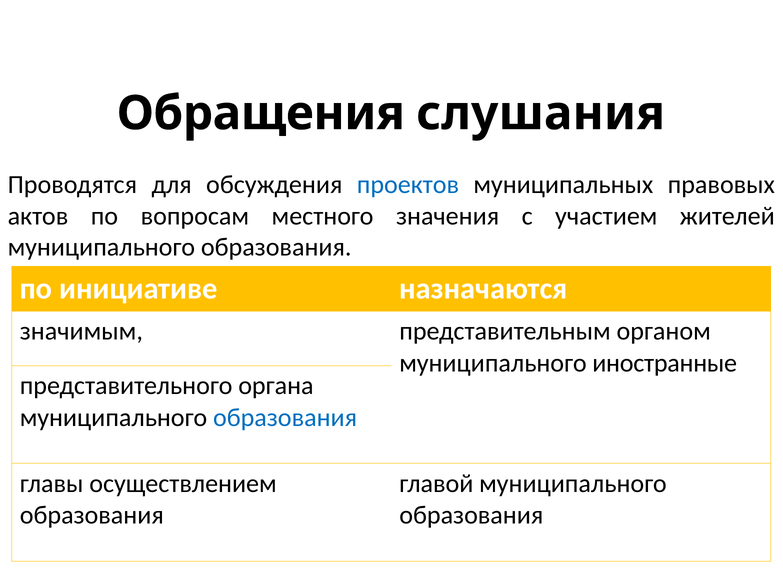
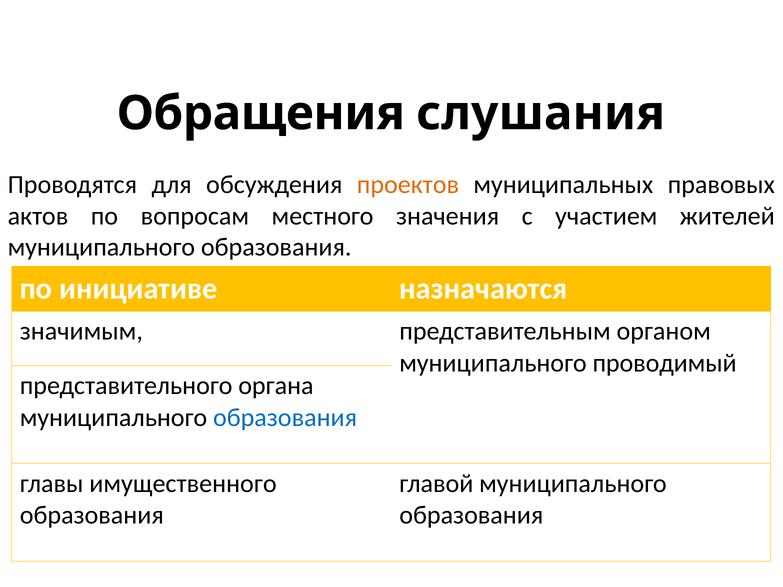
проектов colour: blue -> orange (408, 185)
иностранные: иностранные -> проводимый (665, 363)
осуществлением: осуществлением -> имущественного (183, 484)
